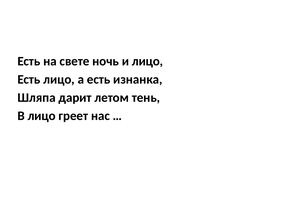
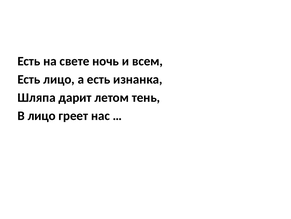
и лицо: лицо -> всем (147, 61)
